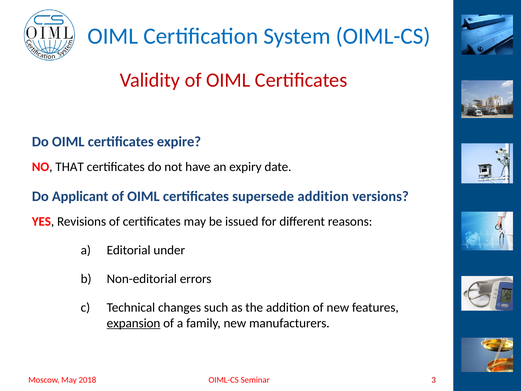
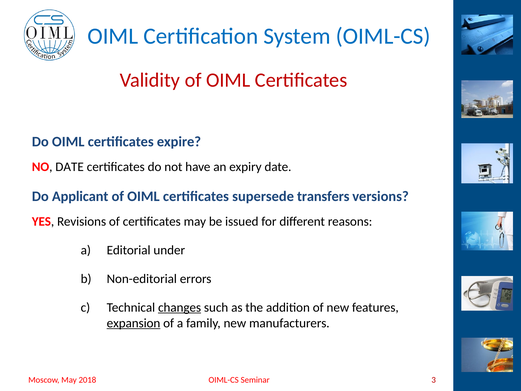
NO THAT: THAT -> DATE (70, 167)
supersede addition: addition -> transfers (323, 196)
changes underline: none -> present (180, 307)
